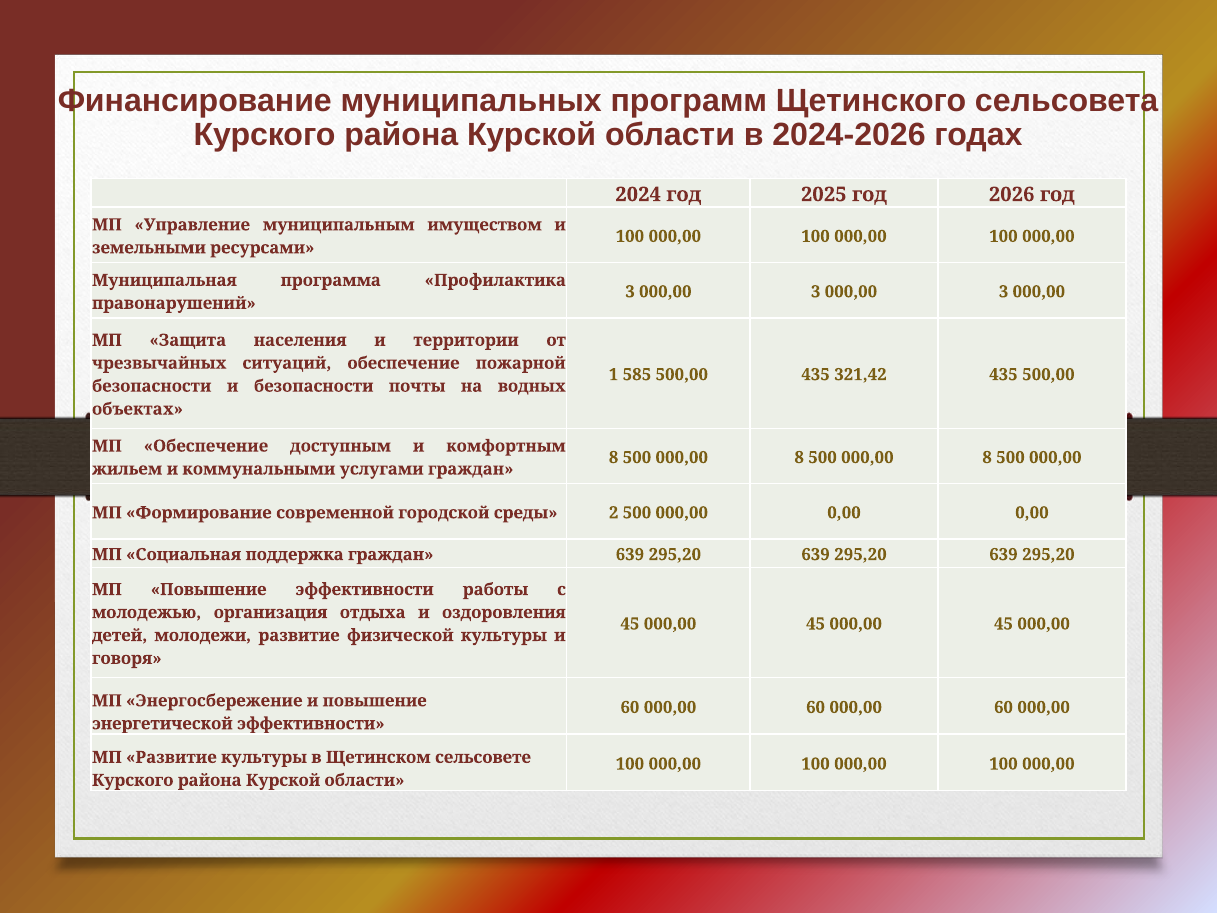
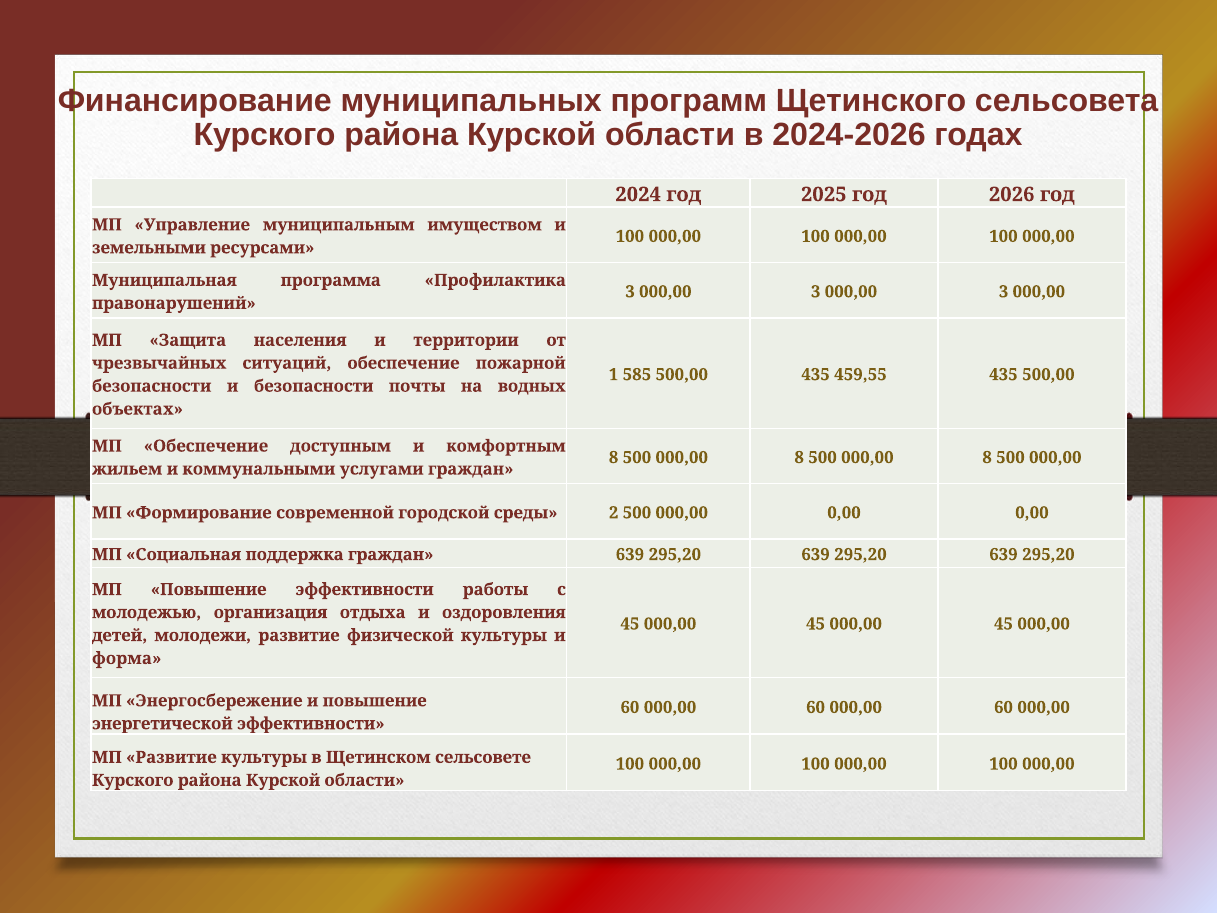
321,42: 321,42 -> 459,55 (860, 375)
говоря: говоря -> форма (127, 658)
